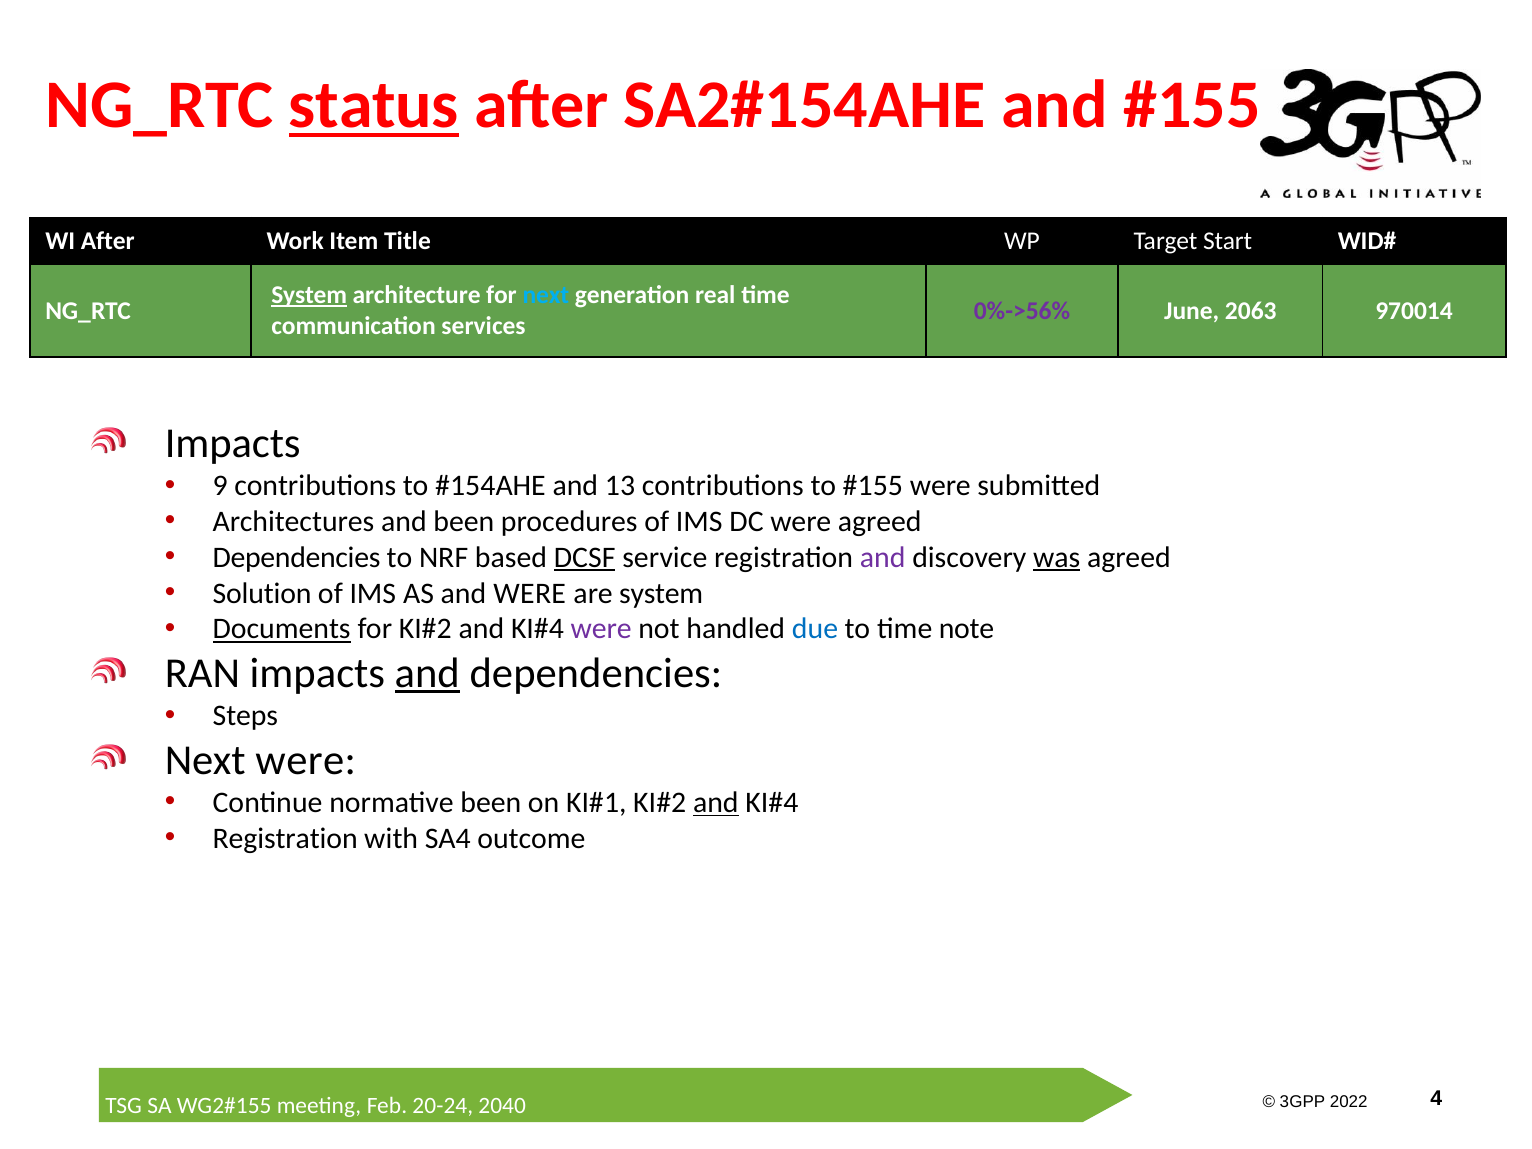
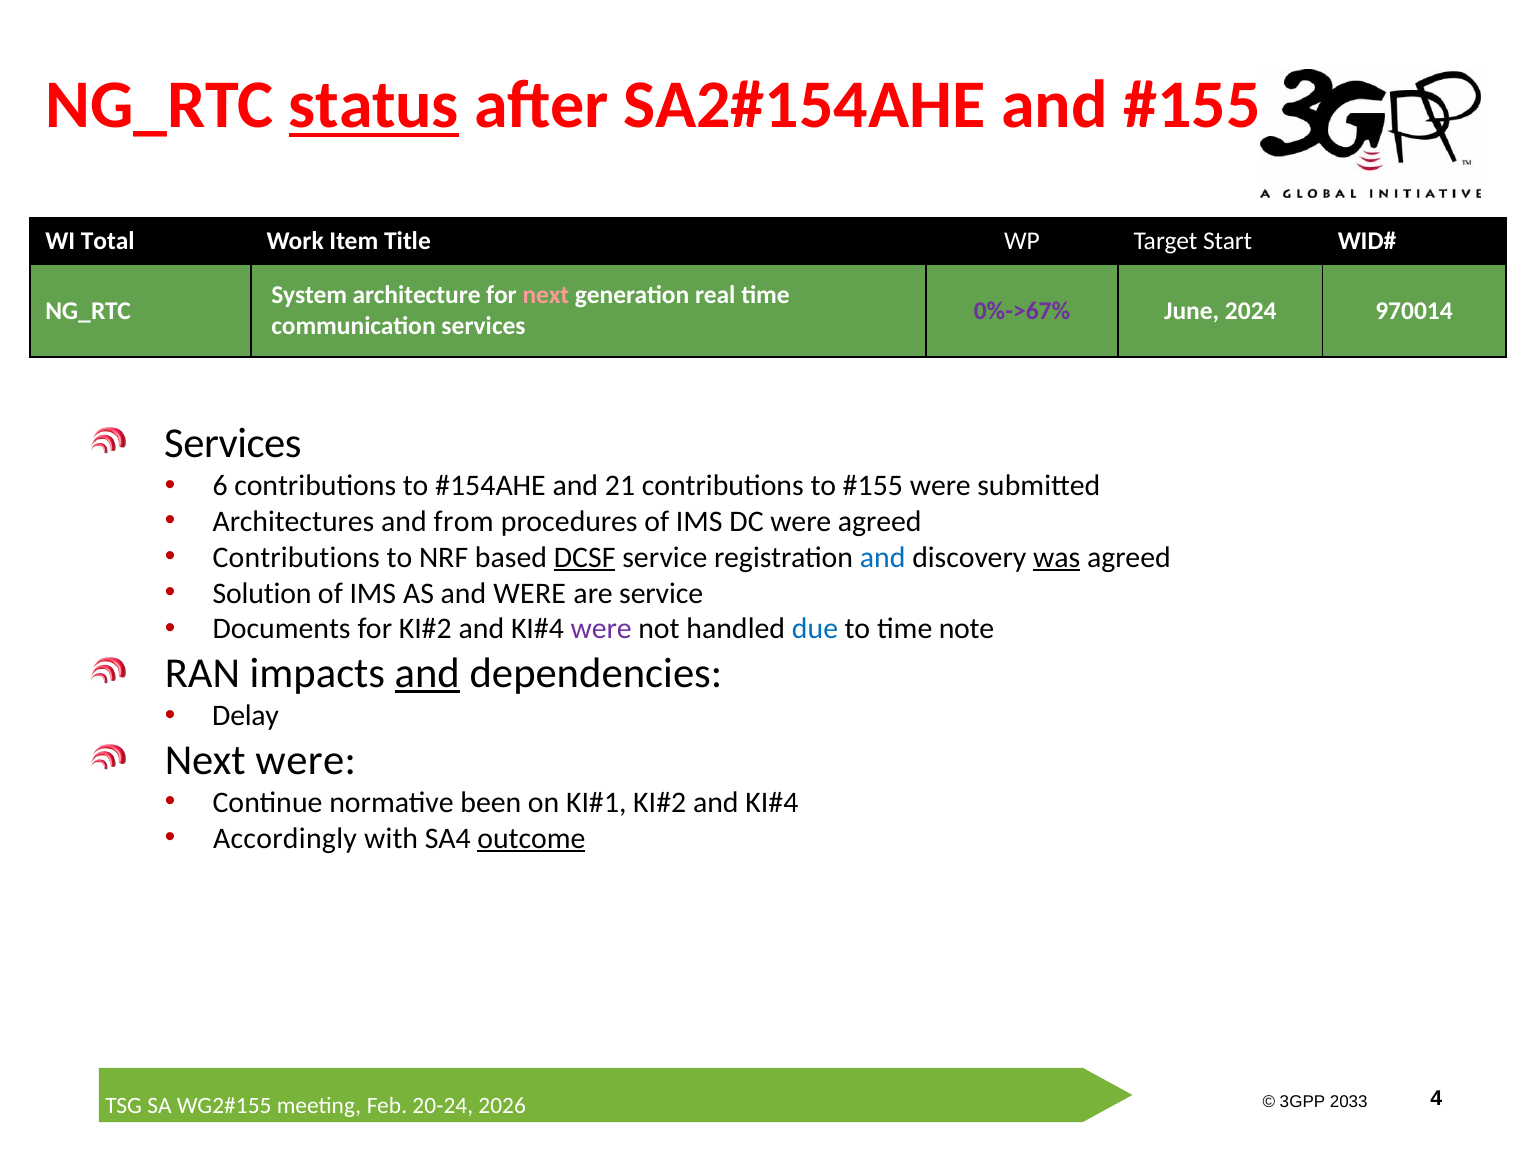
WI After: After -> Total (108, 241)
System underline: present -> none (309, 295)
next colour: light blue -> pink (546, 295)
0%->56%: 0%->56% -> 0%->67% (1022, 311)
2063: 2063 -> 2024 (1251, 311)
Impacts: Impacts -> Services (233, 443)
9: 9 -> 6 (220, 486)
13: 13 -> 21 (620, 486)
and been: been -> from (464, 522)
Dependencies: Dependencies -> Contributions (296, 557)
and colour: purple -> blue (883, 557)
are system: system -> service (661, 593)
Documents underline: present -> none (282, 629)
Steps: Steps -> Delay (245, 716)
and underline: present -> none (716, 803)
Registration: Registration -> Accordingly (285, 838)
outcome underline: none -> present (531, 838)
2022: 2022 -> 2033 (1349, 1102)
2040: 2040 -> 2026 (502, 1106)
